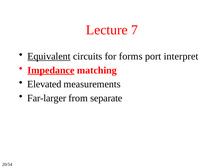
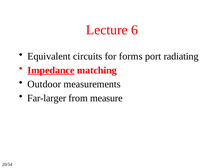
7: 7 -> 6 (135, 30)
Equivalent underline: present -> none (49, 56)
interpret: interpret -> radiating (181, 56)
Elevated: Elevated -> Outdoor (44, 84)
separate: separate -> measure (106, 98)
